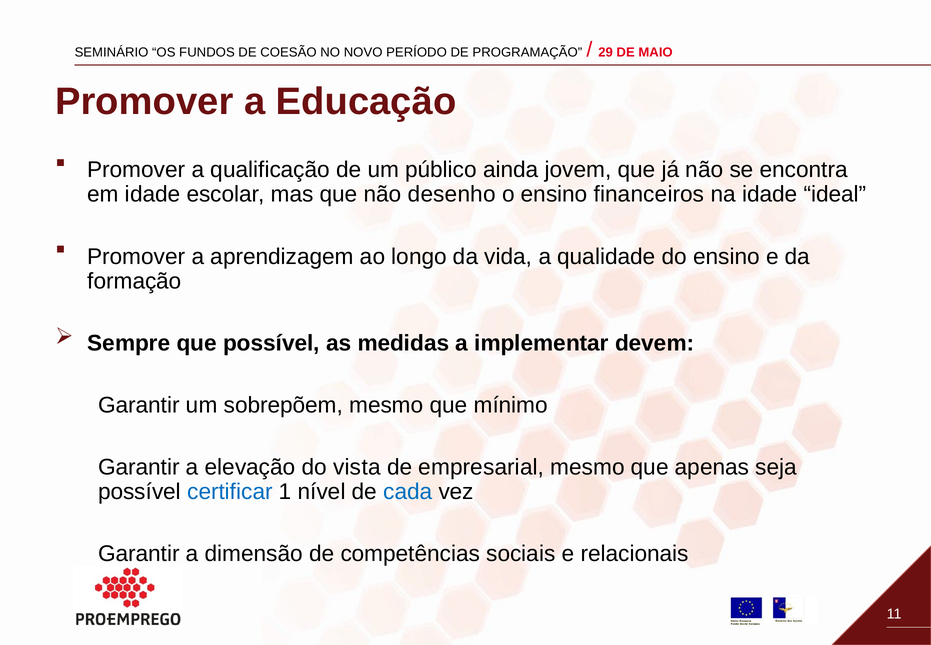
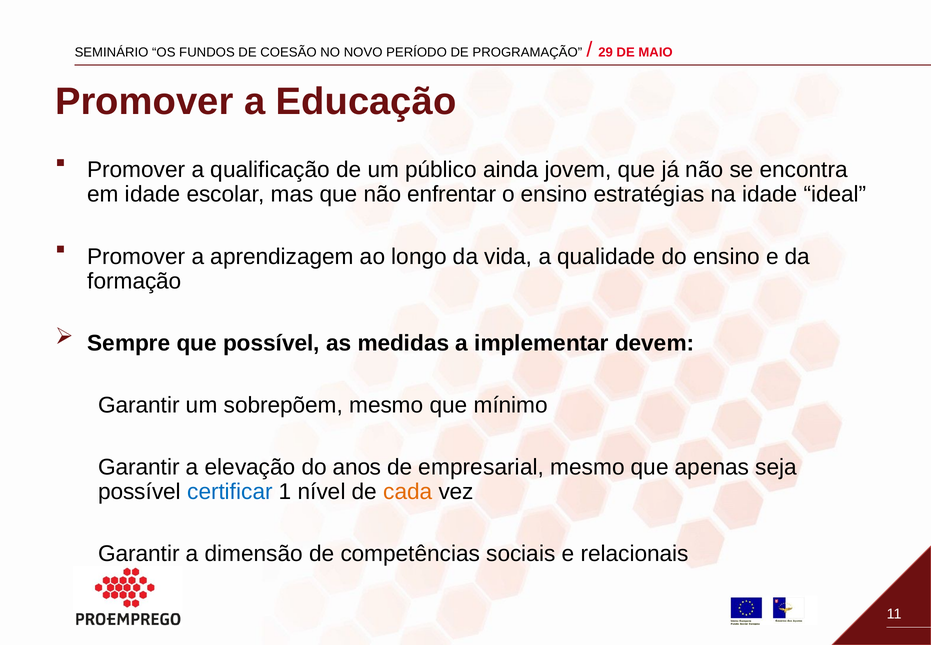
desenho: desenho -> enfrentar (452, 194)
financeiros: financeiros -> estratégias (649, 194)
vista: vista -> anos (357, 467)
cada colour: blue -> orange (408, 491)
